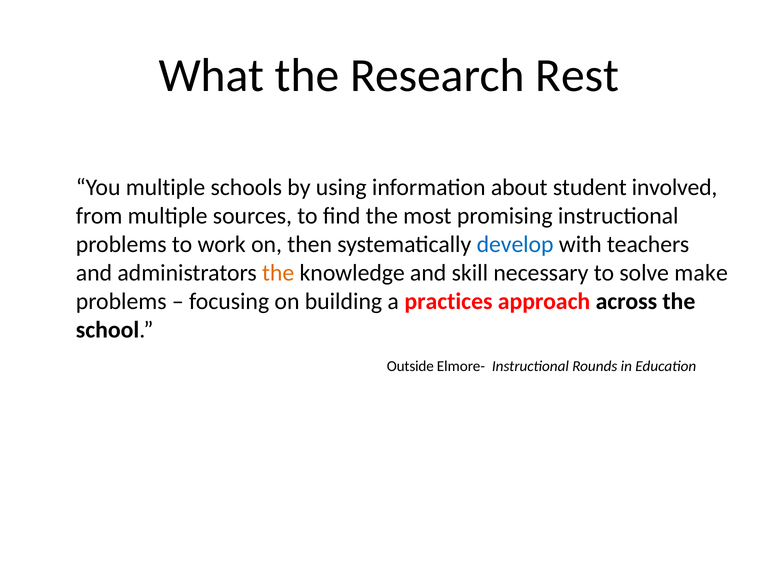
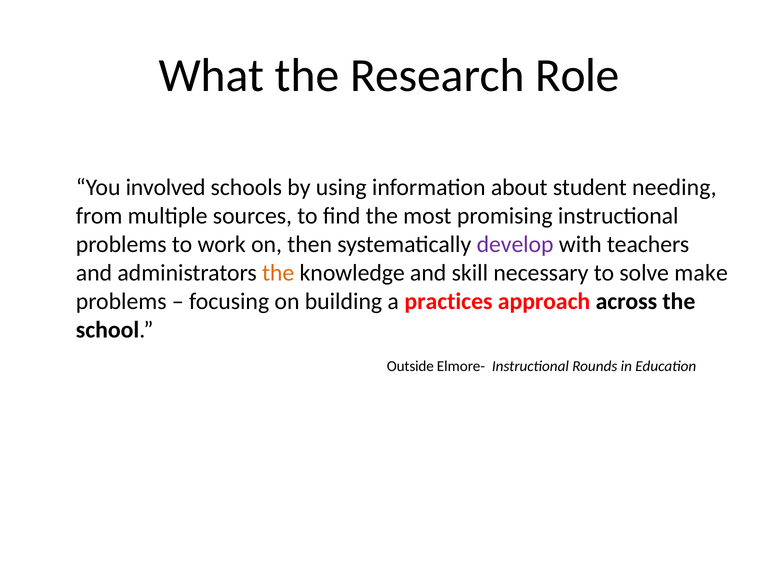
Rest: Rest -> Role (577, 75)
You multiple: multiple -> involved (166, 187)
involved: involved -> needing (674, 187)
develop colour: blue -> purple (515, 244)
